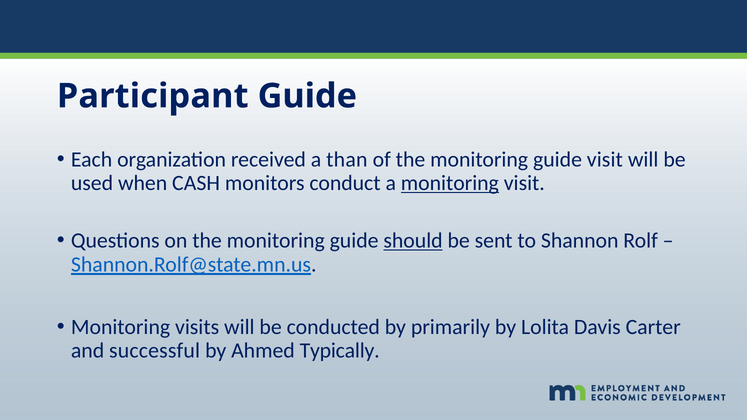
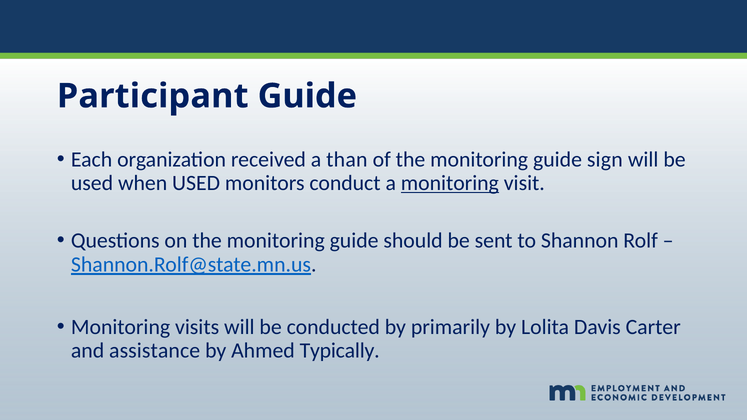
guide visit: visit -> sign (605, 160)
when CASH: CASH -> USED (196, 183)
should underline: present -> none (413, 241)
successful: successful -> assistance (155, 351)
